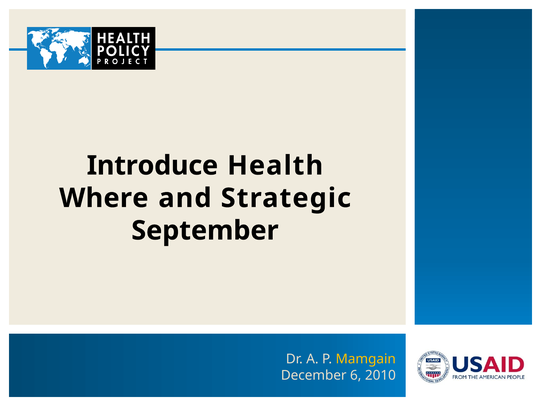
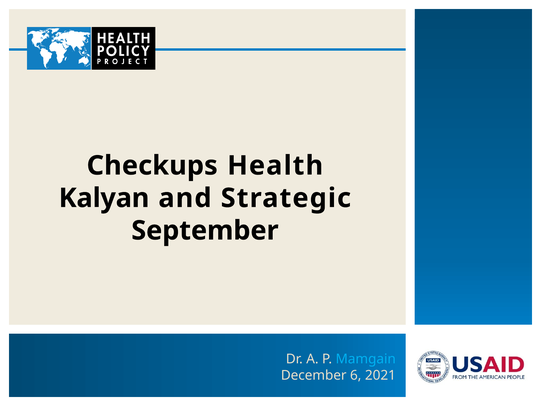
Introduce: Introduce -> Checkups (152, 166)
Where: Where -> Kalyan (104, 198)
Mamgain colour: yellow -> light blue (366, 359)
2010: 2010 -> 2021 (380, 375)
